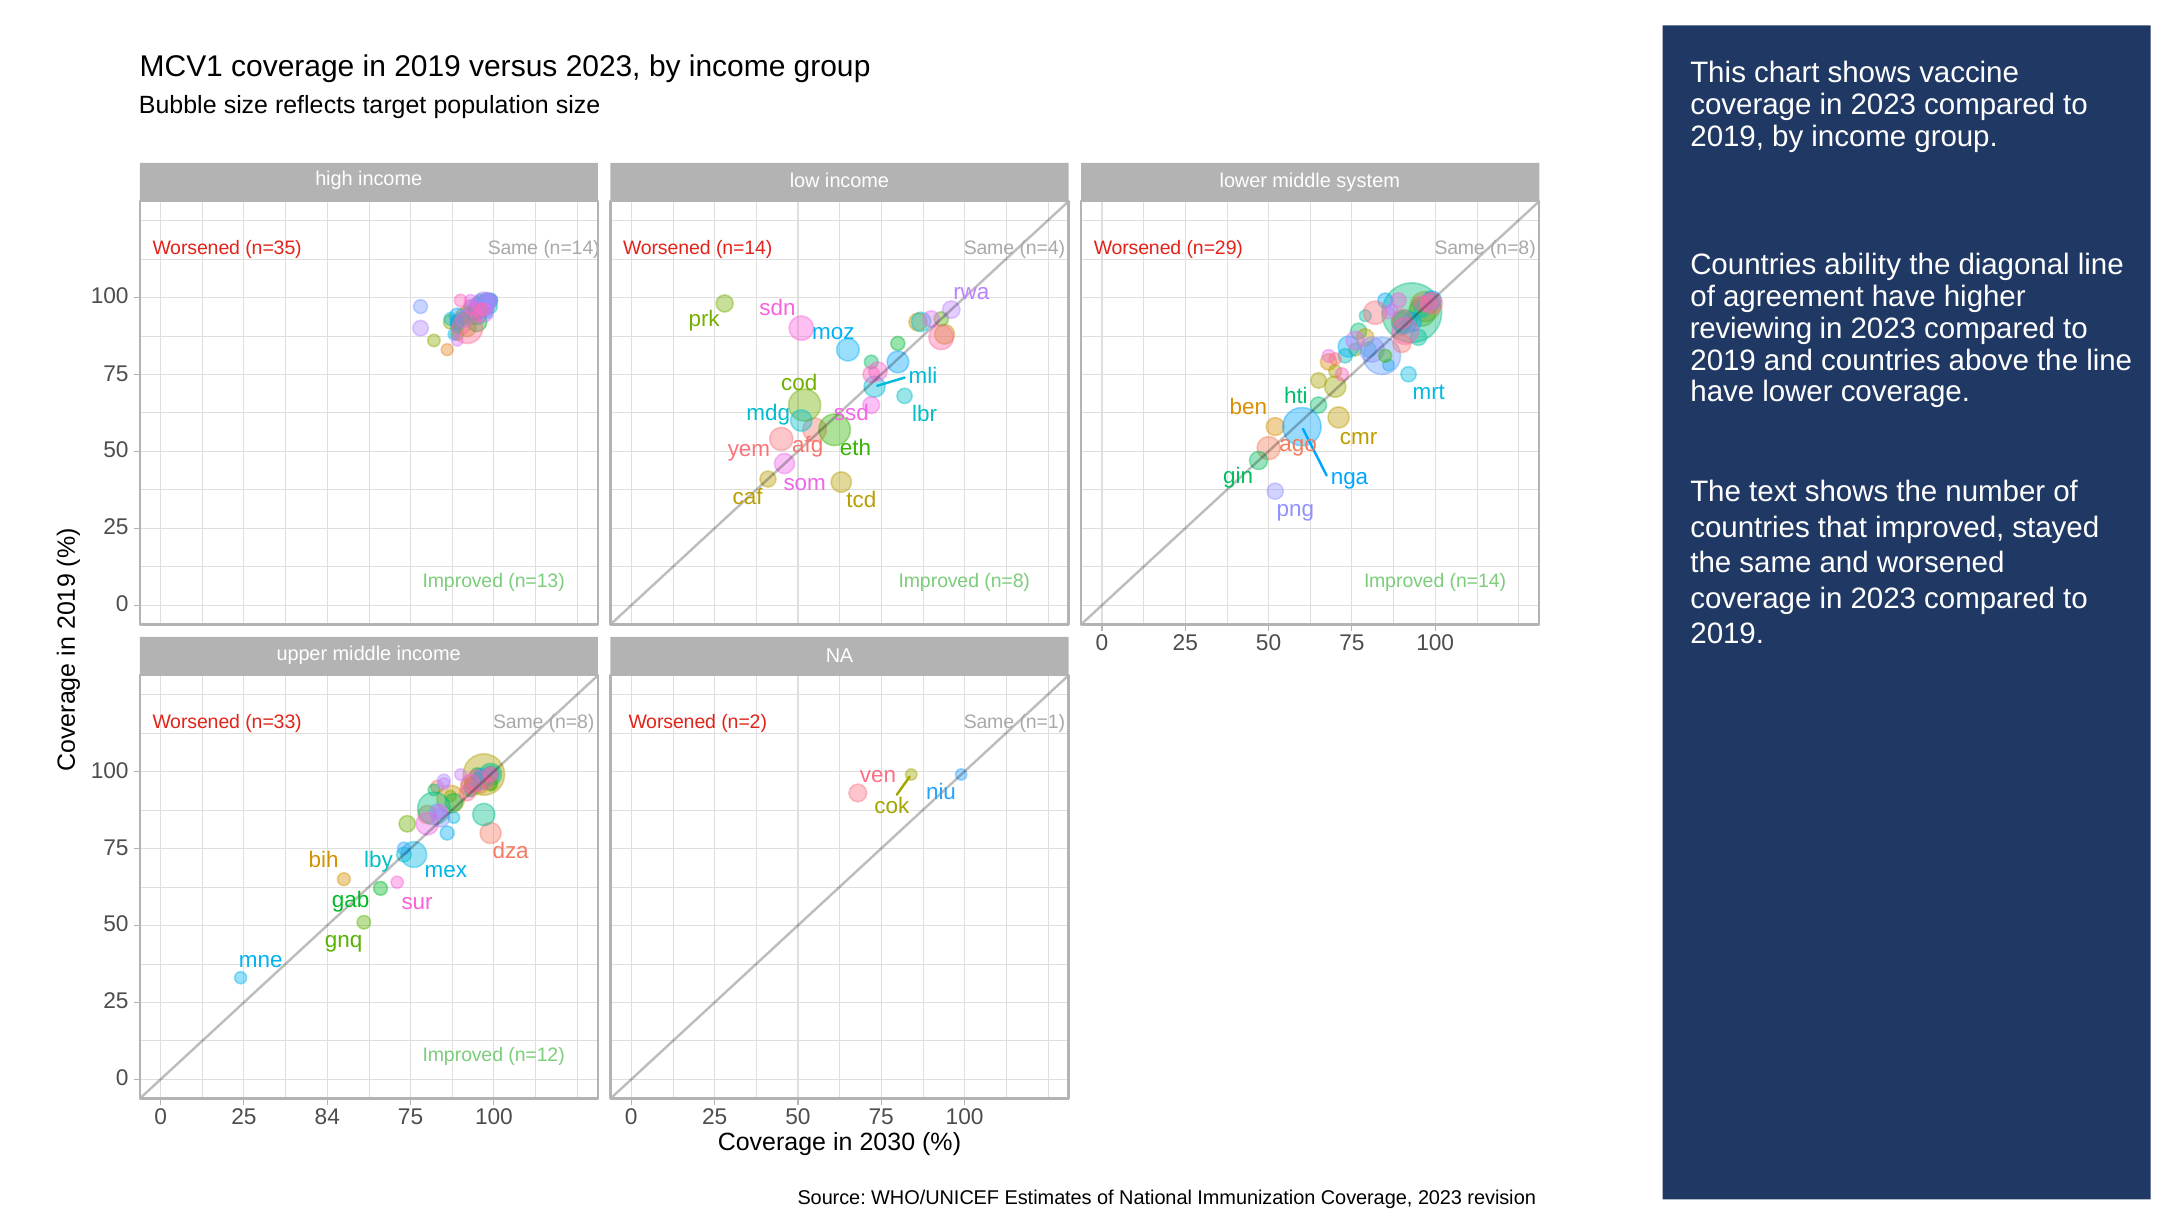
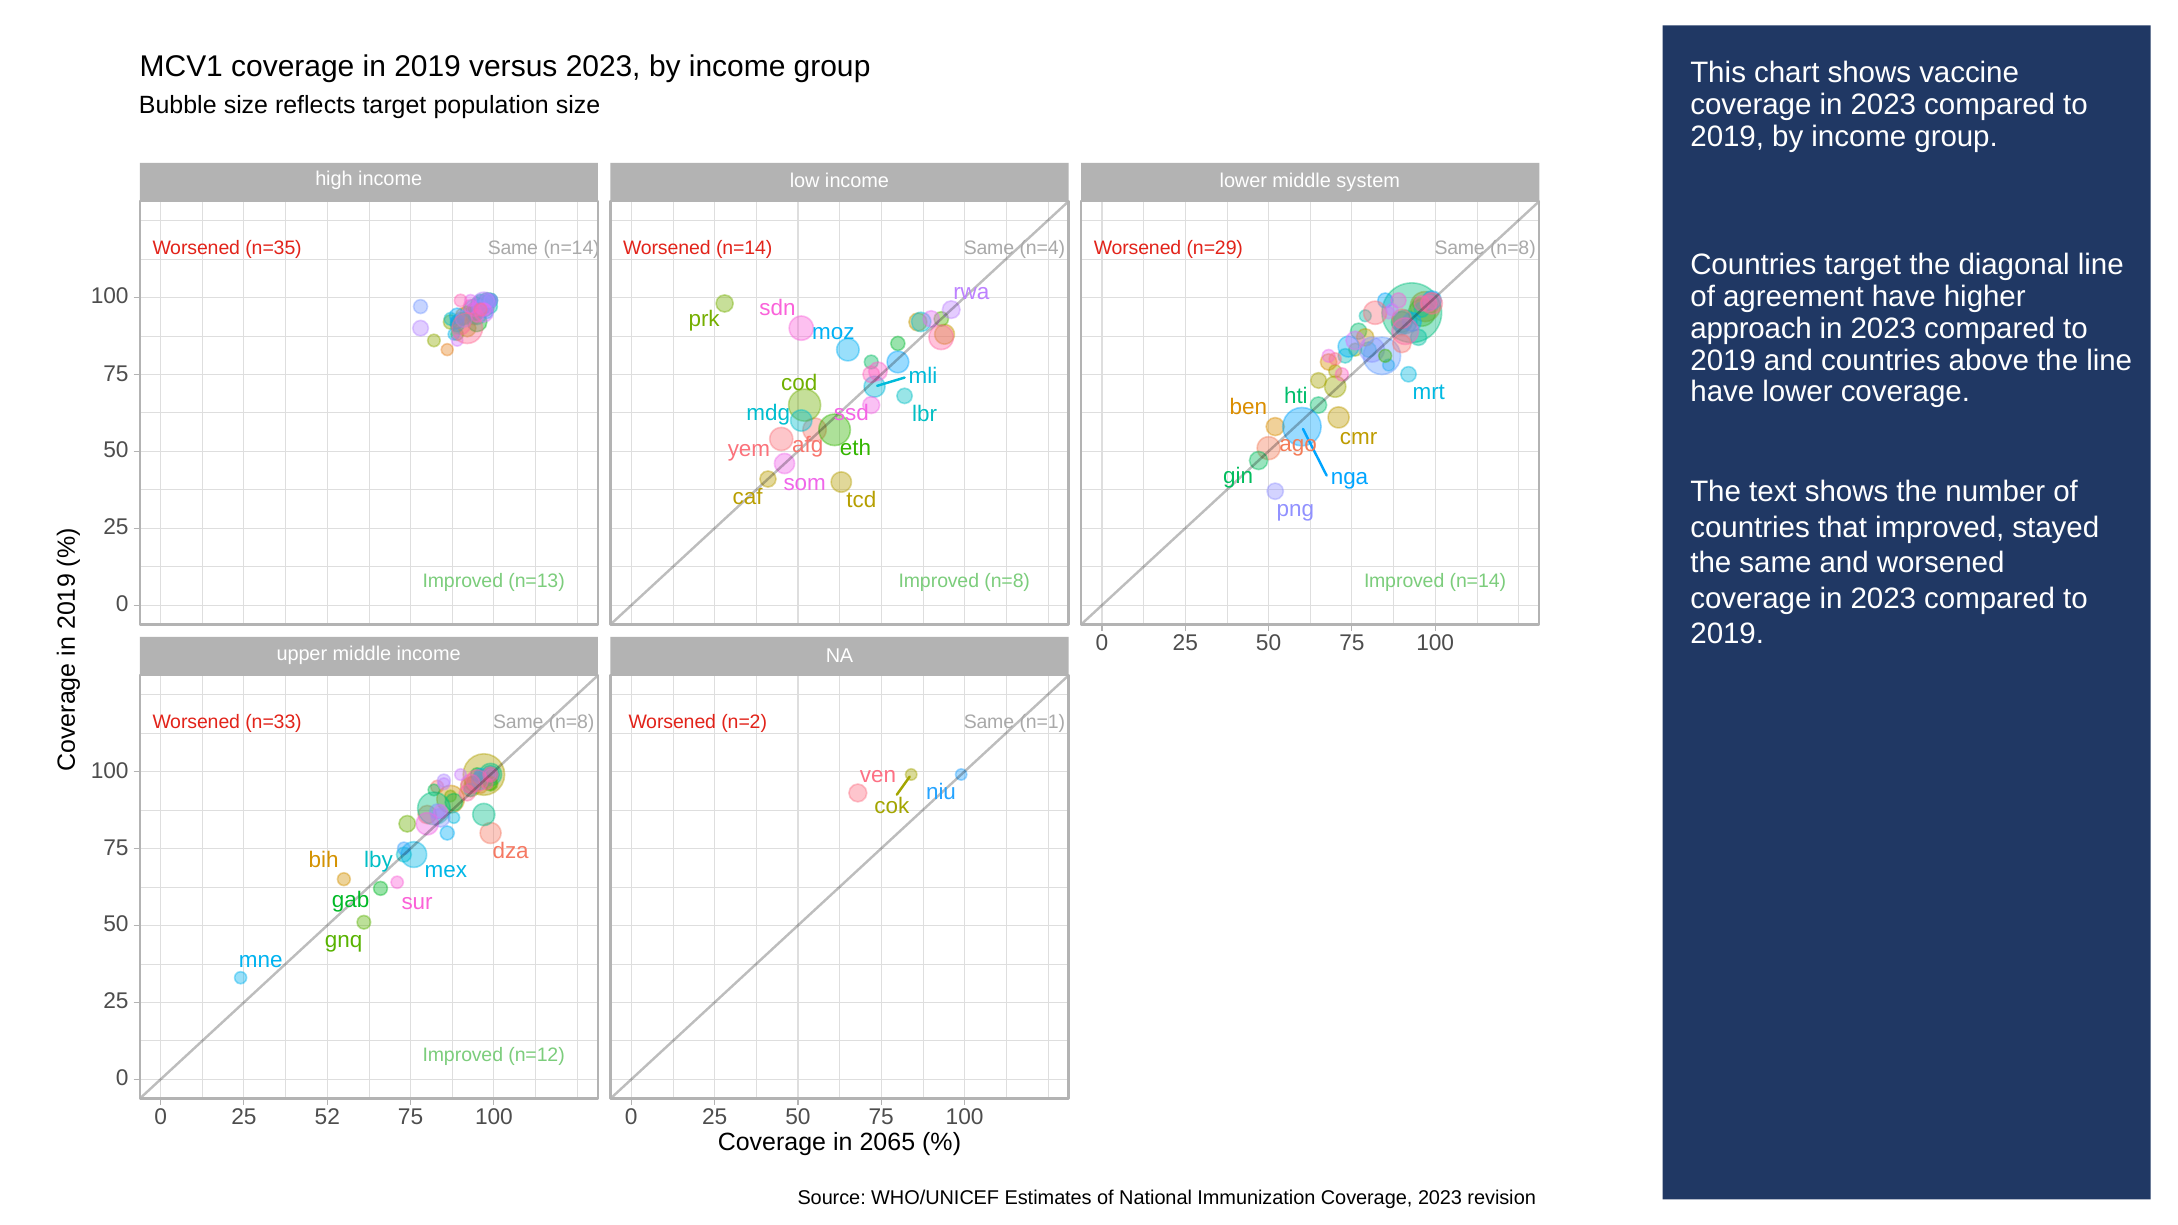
Countries ability: ability -> target (1863, 265)
reviewing: reviewing -> approach (1751, 328)
84: 84 -> 52 (327, 1117)
2030: 2030 -> 2065 (887, 1142)
